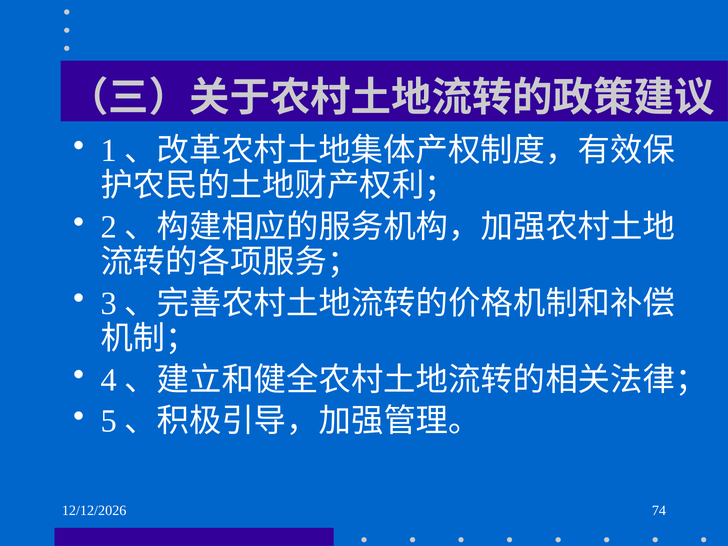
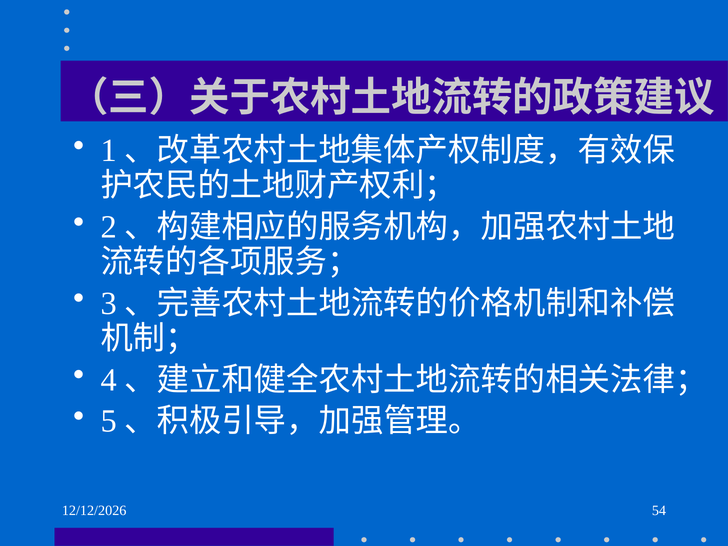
74: 74 -> 54 (659, 511)
